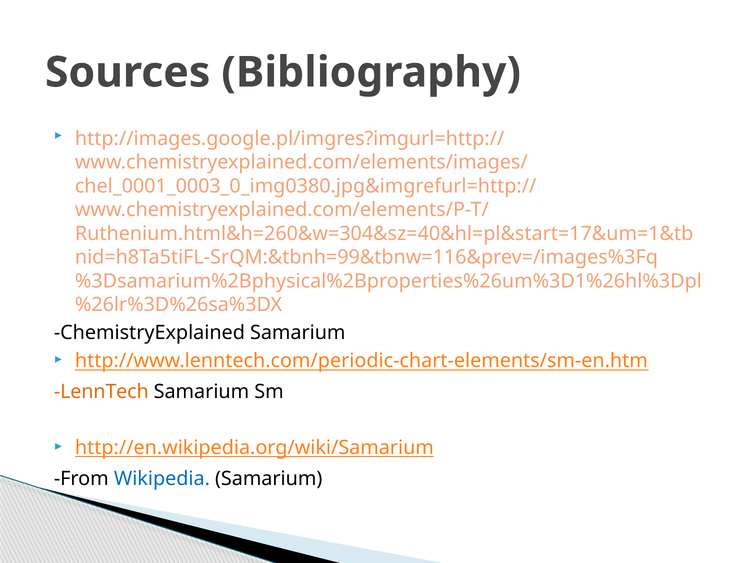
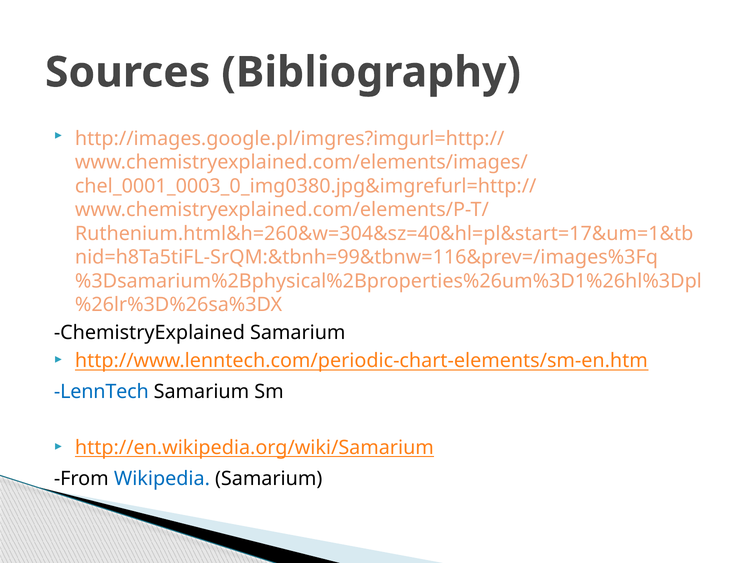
LennTech colour: orange -> blue (101, 392)
